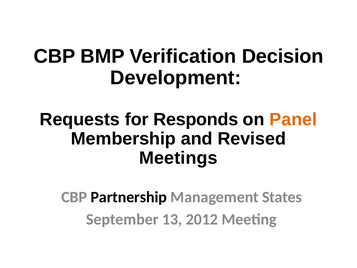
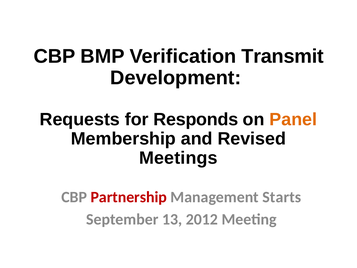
Decision: Decision -> Transmit (283, 56)
Partnership colour: black -> red (129, 197)
States: States -> Starts (282, 197)
